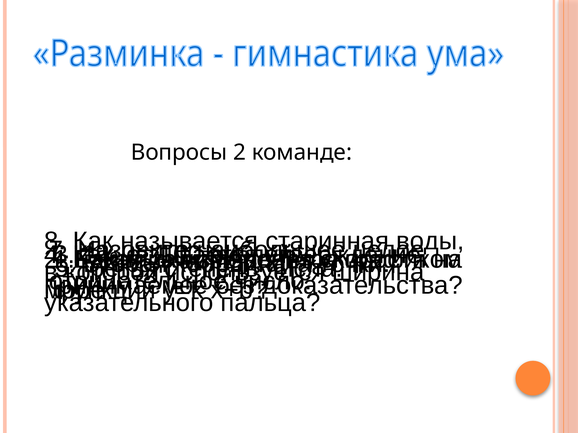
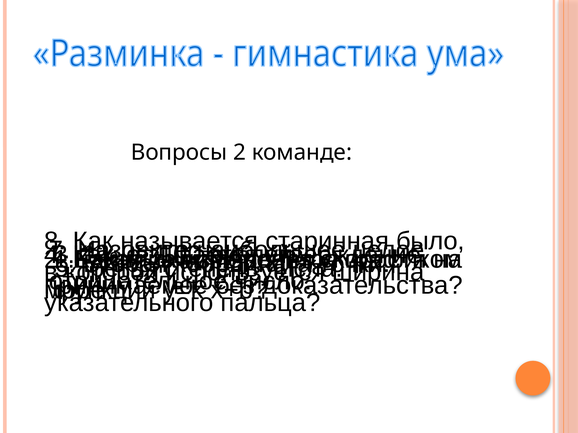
воды: воды -> было (430, 241)
